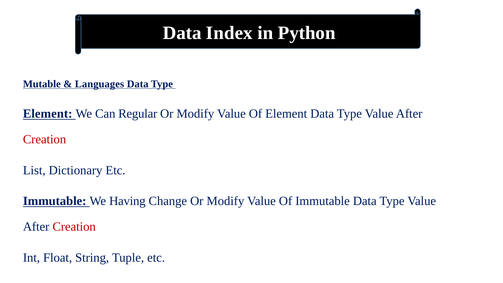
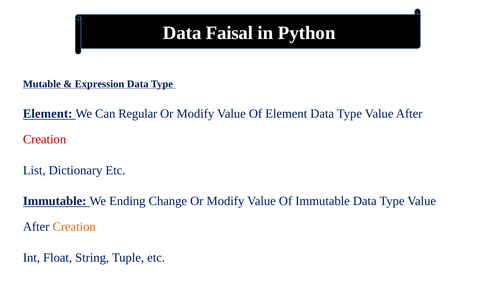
Index: Index -> Faisal (229, 33)
Languages: Languages -> Expression (100, 84)
Having: Having -> Ending (127, 201)
Creation colour: red -> orange (74, 227)
